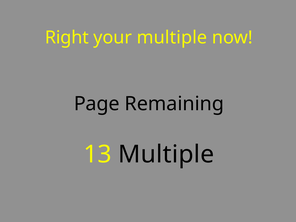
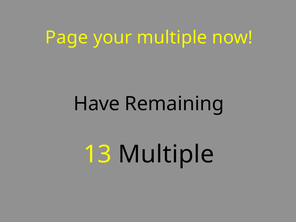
Right: Right -> Page (67, 37)
Page: Page -> Have (97, 104)
